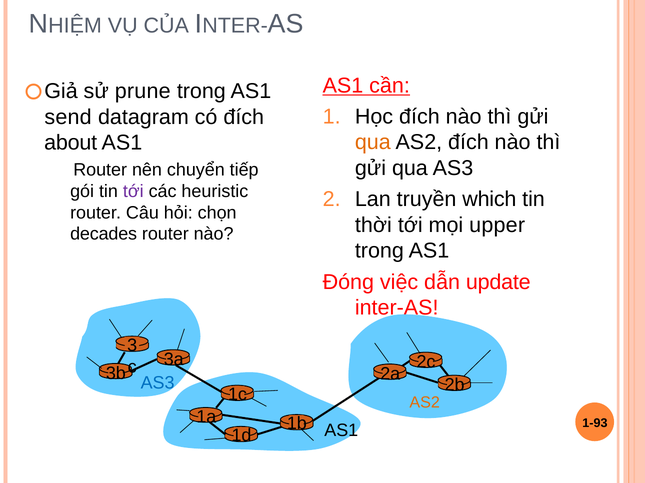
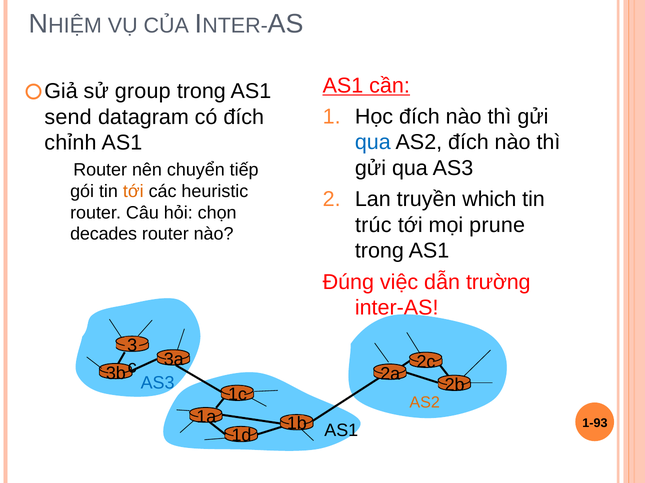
prune: prune -> group (143, 91)
qua colour: orange -> blue (373, 143)
about: about -> chỉnh (70, 143)
tới colour: purple -> orange (133, 191)
thời: thời -> trúc (373, 225)
upper: upper -> prune (497, 225)
Đóng: Đóng -> Đúng (348, 282)
update: update -> trường (498, 282)
